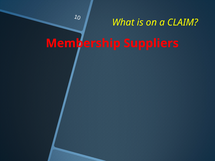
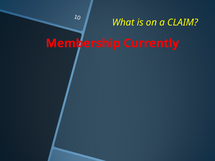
Suppliers: Suppliers -> Currently (151, 43)
